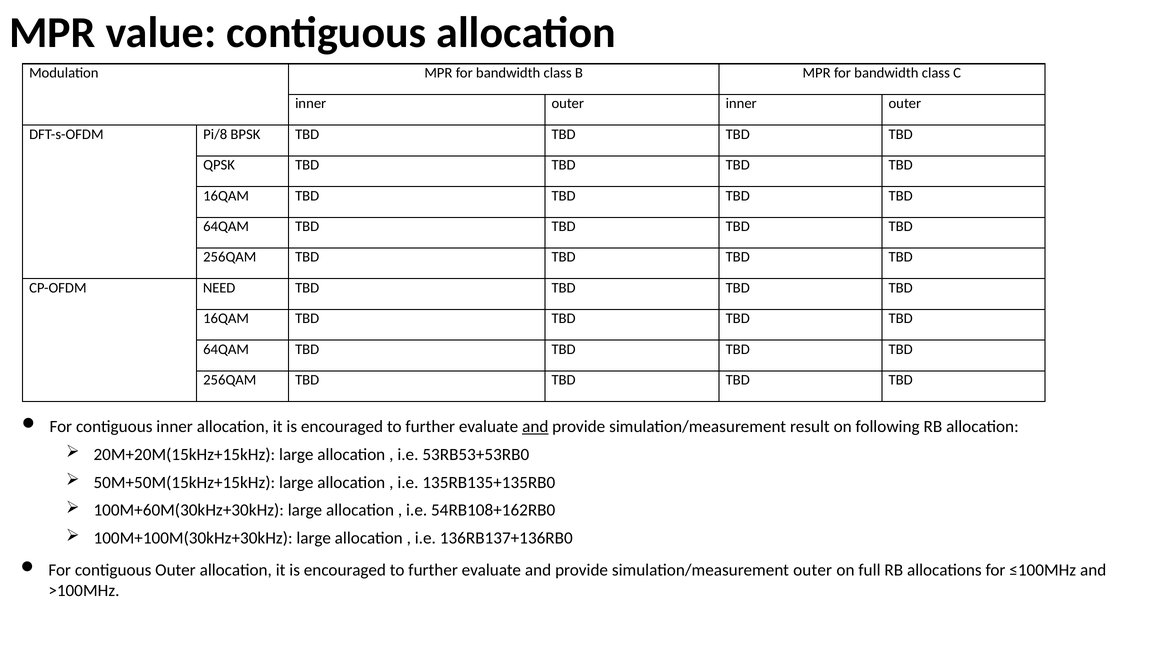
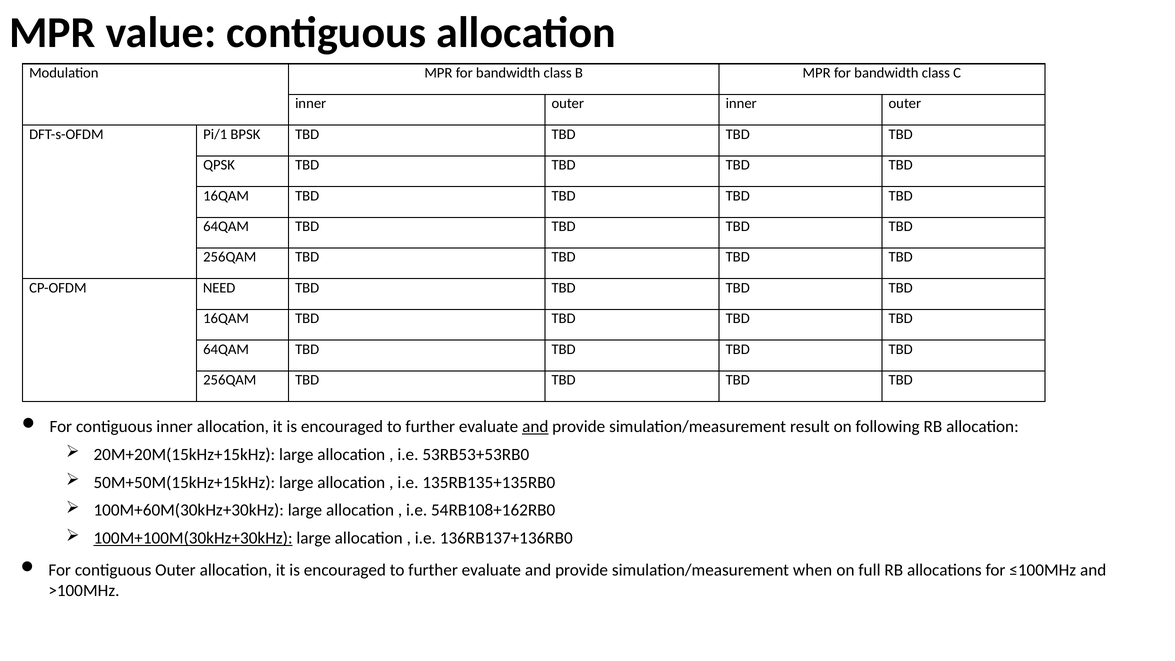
Pi/8: Pi/8 -> Pi/1 (215, 134)
100M+100M(30kHz+30kHz underline: none -> present (193, 538)
simulation/measurement outer: outer -> when (813, 570)
